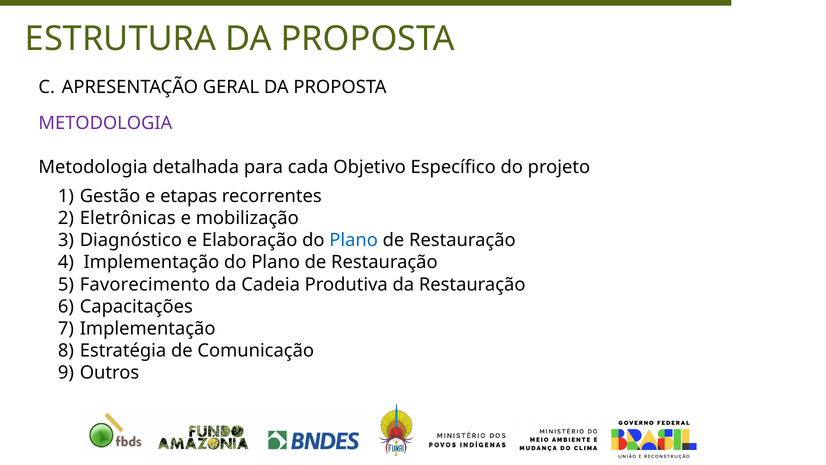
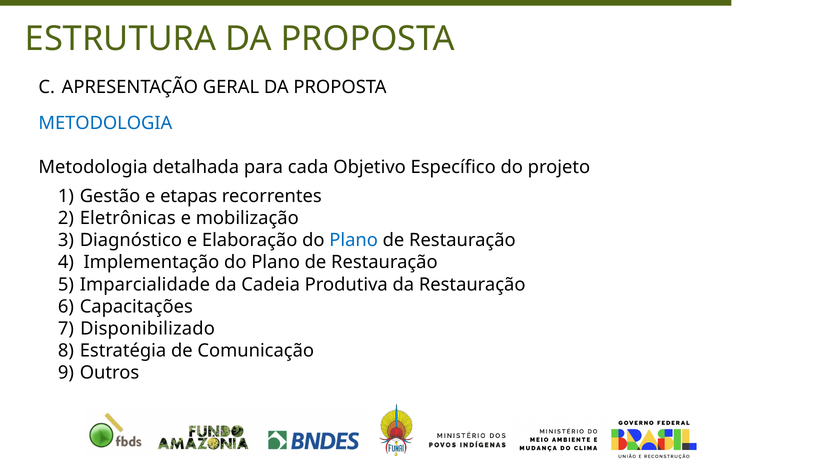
METODOLOGIA colour: purple -> blue (105, 123)
Favorecimento: Favorecimento -> Imparcialidade (145, 284)
Implementação: Implementação -> Disponibilizado (148, 328)
